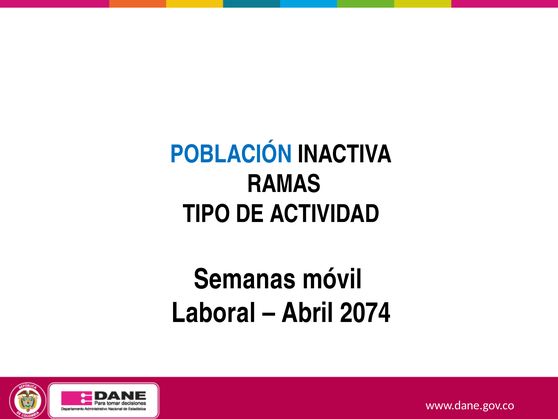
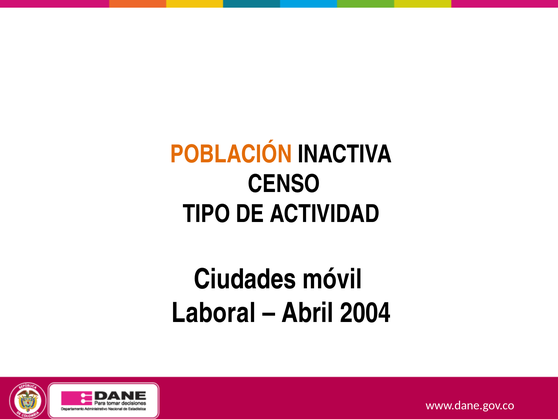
POBLACIÓN colour: blue -> orange (231, 154)
RAMAS: RAMAS -> CENSO (284, 184)
Semanas: Semanas -> Ciudades (245, 279)
2074: 2074 -> 2004 (365, 312)
